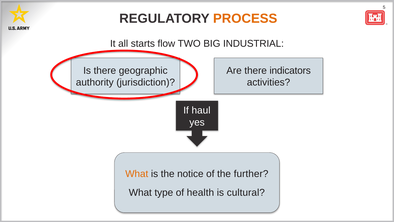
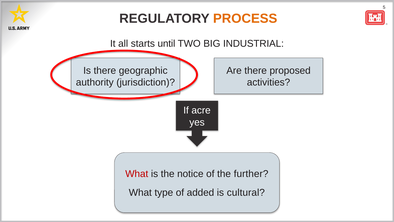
flow: flow -> until (166, 44)
indicators: indicators -> proposed (290, 70)
haul: haul -> acre (201, 110)
What colour: orange -> red (137, 174)
health: health -> added (200, 192)
